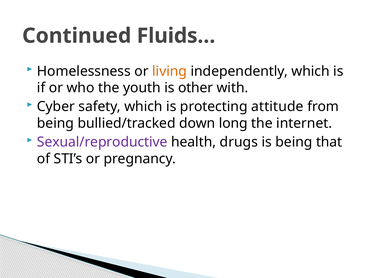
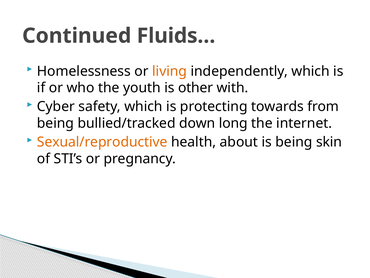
attitude: attitude -> towards (277, 106)
Sexual/reproductive colour: purple -> orange (102, 142)
drugs: drugs -> about (239, 142)
that: that -> skin (329, 142)
